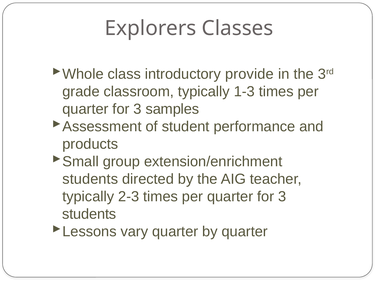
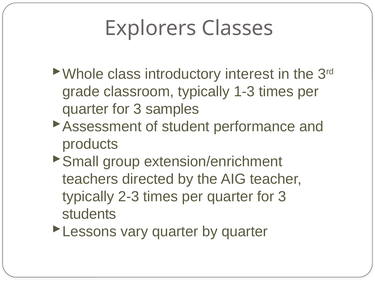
provide: provide -> interest (249, 74)
students: students -> teachers (90, 179)
